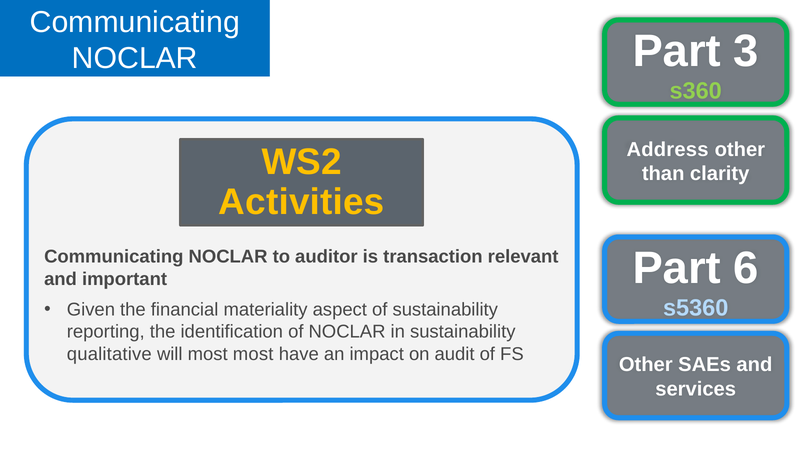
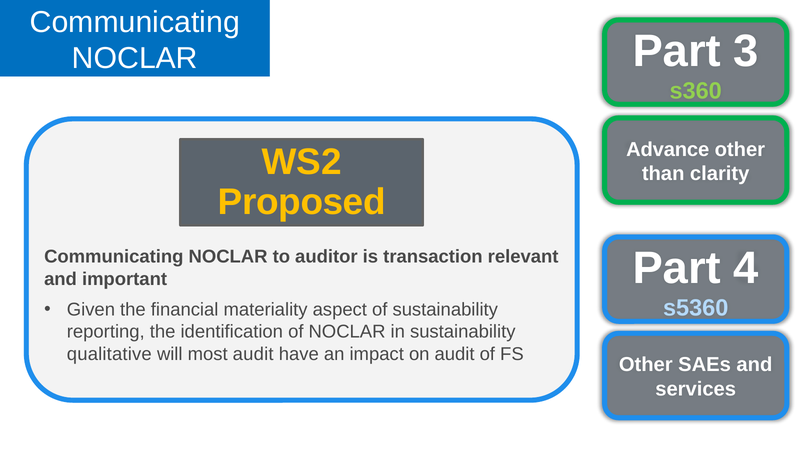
Address: Address -> Advance (668, 149)
Activities: Activities -> Proposed (302, 202)
6: 6 -> 4 (746, 268)
most most: most -> audit (253, 354)
